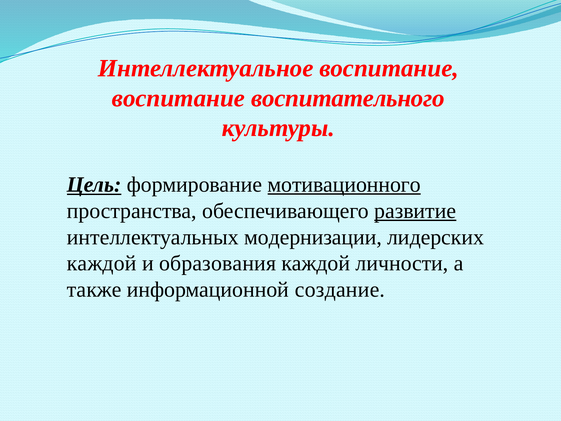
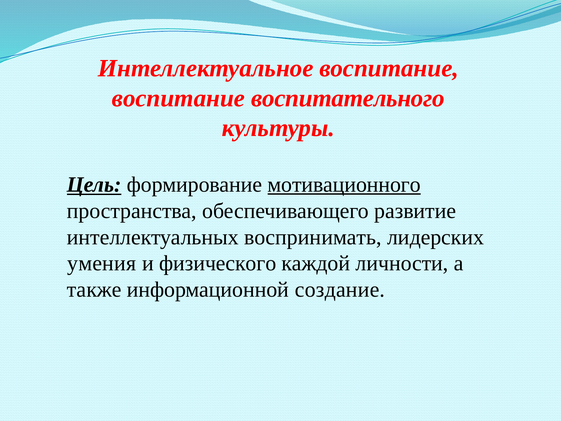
развитие underline: present -> none (415, 211)
модернизации: модернизации -> воспринимать (313, 237)
каждой: каждой -> умения (102, 263)
образования: образования -> физического (218, 263)
